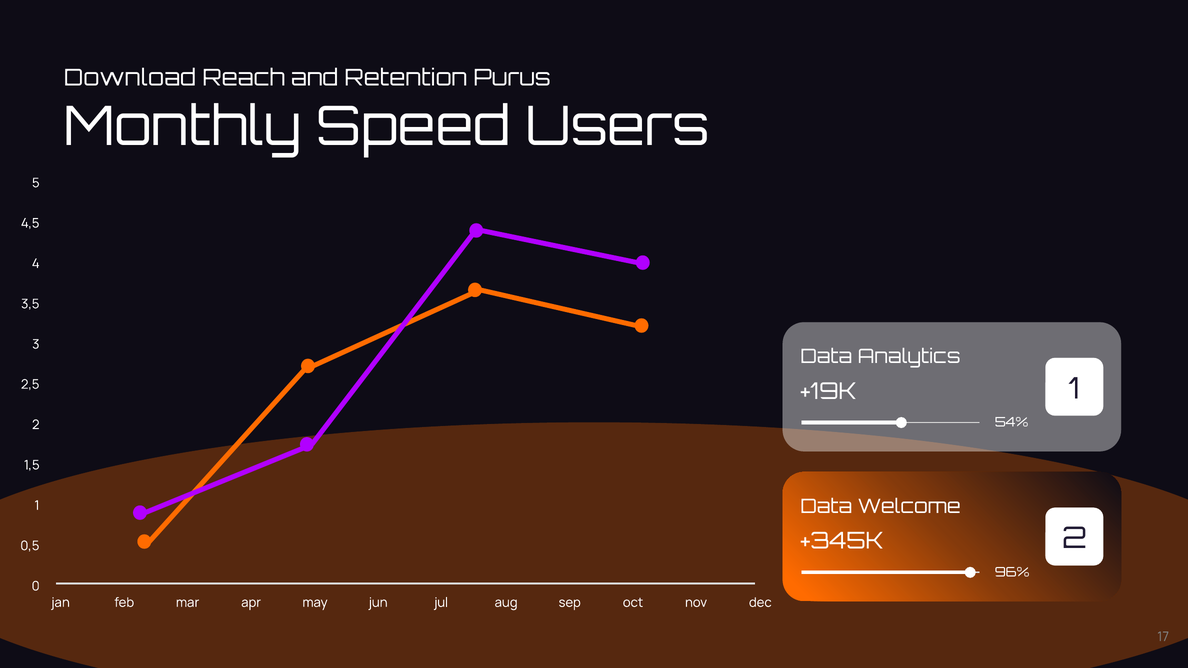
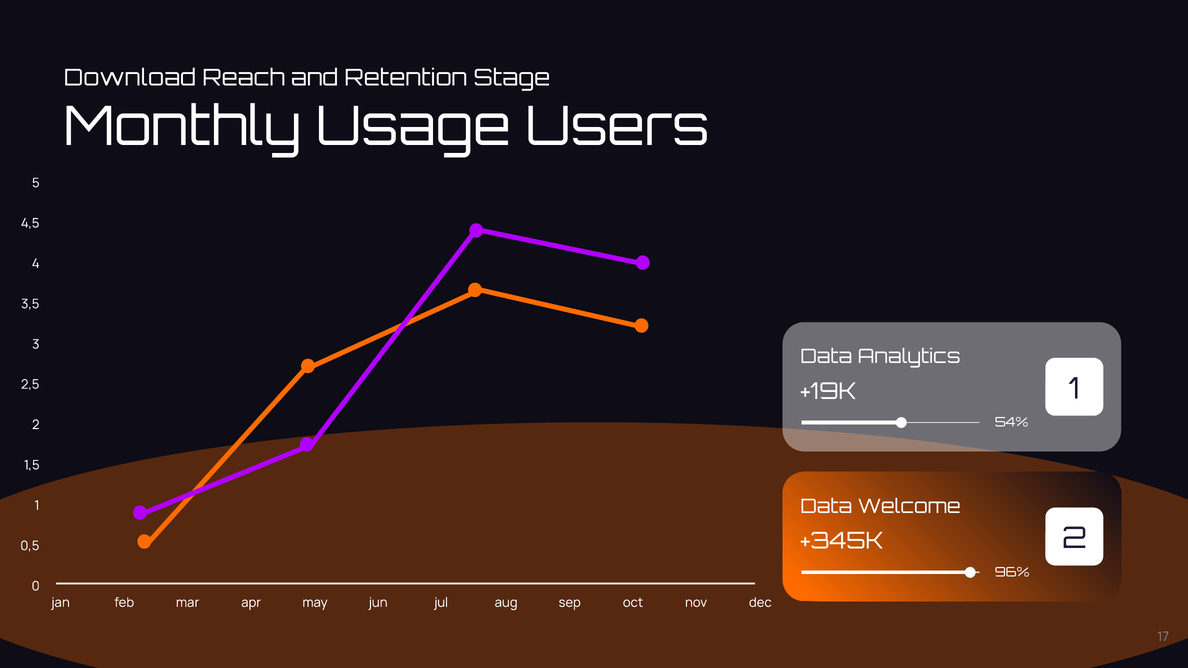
Purus: Purus -> Stage (512, 78)
Speed: Speed -> Usage (413, 127)
